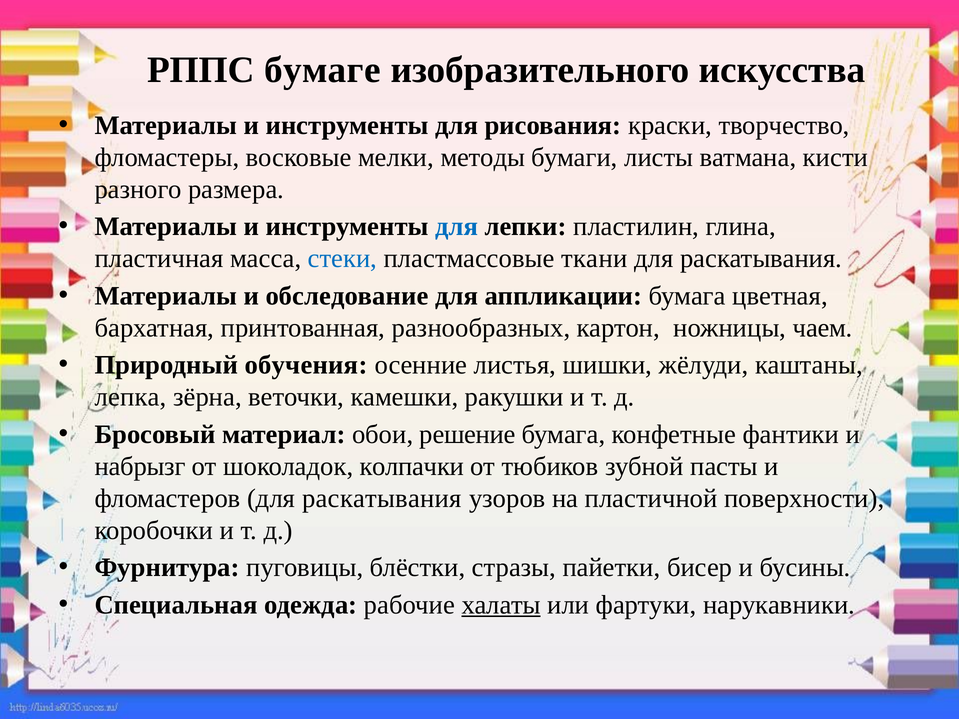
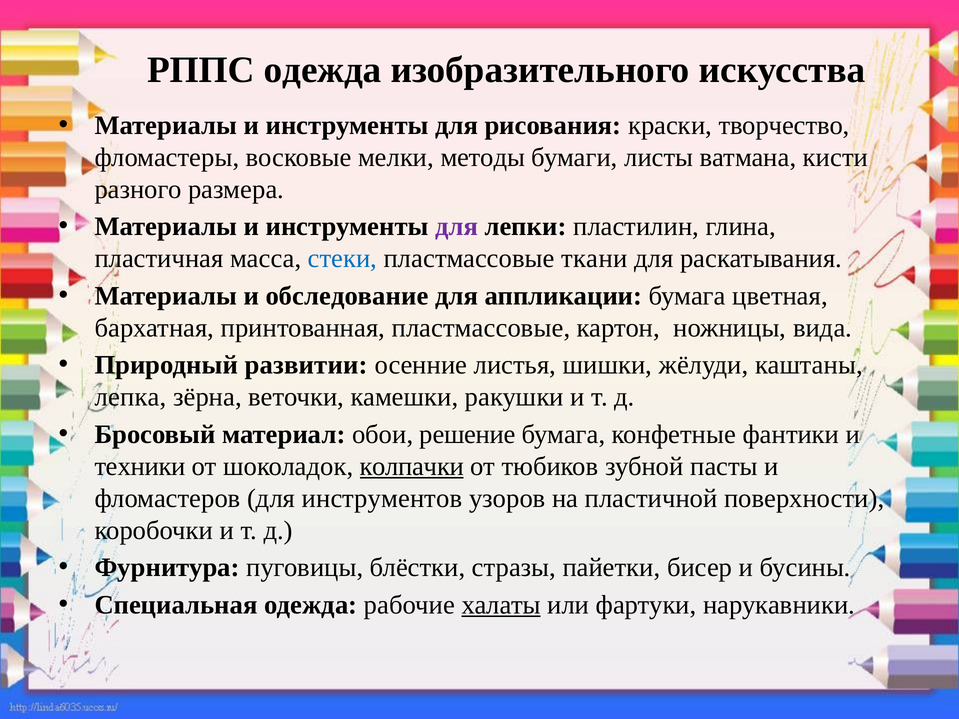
РППС бумаге: бумаге -> одежда (323, 70)
для colour: blue -> purple (457, 227)
принтованная разнообразных: разнообразных -> пластмассовые (481, 328)
чаем: чаем -> вида (823, 328)
обучения: обучения -> развитии (306, 365)
набрызг: набрызг -> техники (140, 467)
колпачки underline: none -> present (412, 467)
фломастеров для раскатывания: раскатывания -> инструментов (382, 499)
